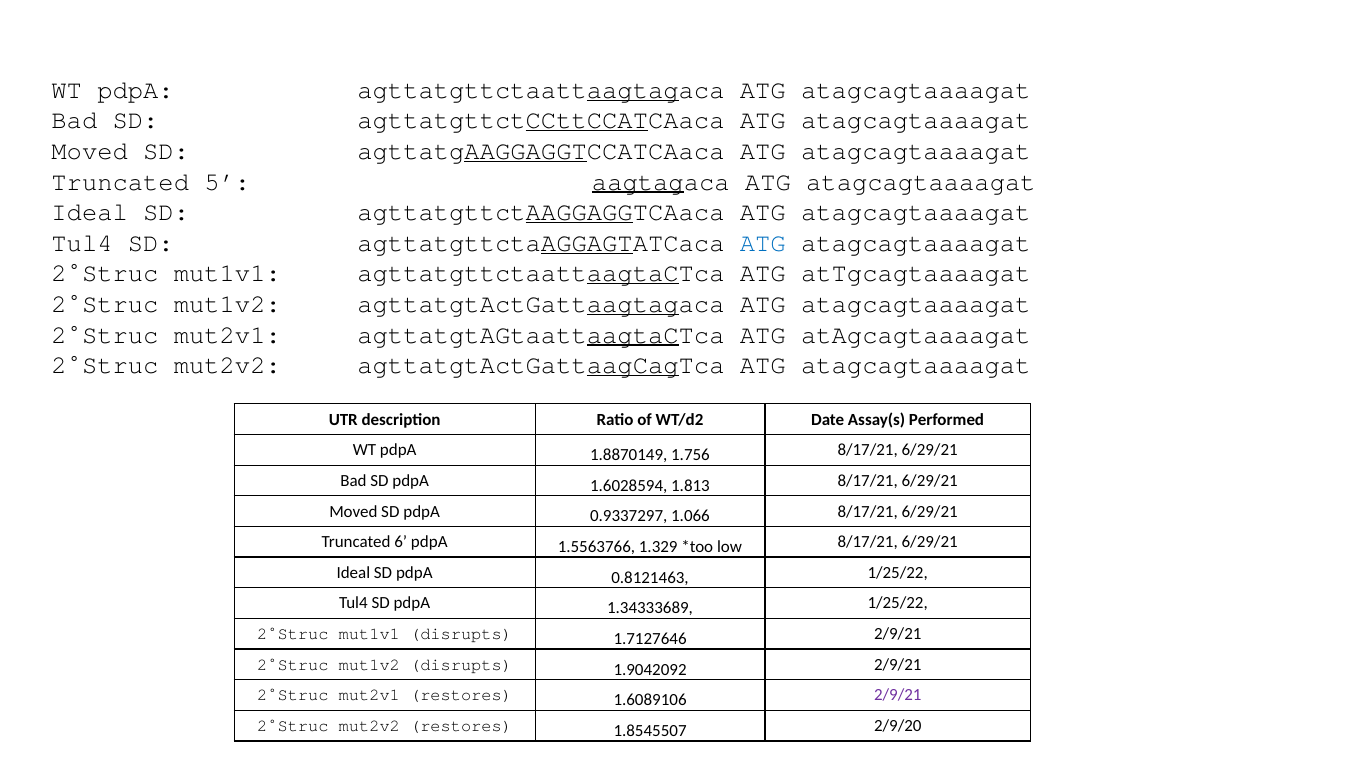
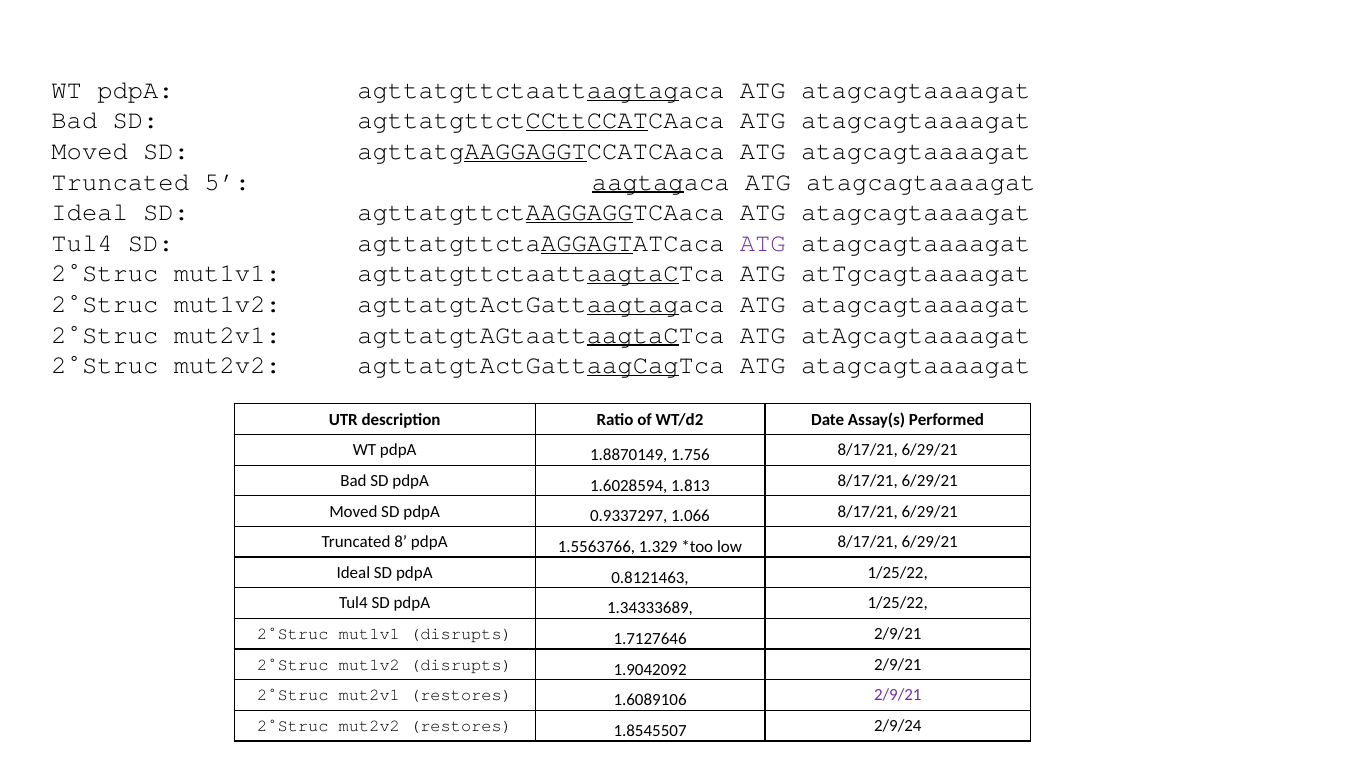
ATG colour: blue -> purple (763, 243)
6: 6 -> 8 (401, 542)
2/9/20: 2/9/20 -> 2/9/24 (898, 726)
